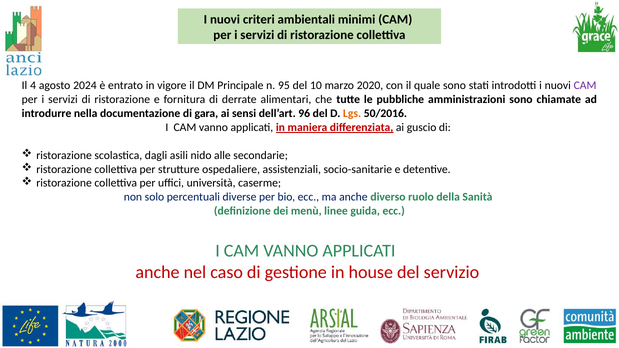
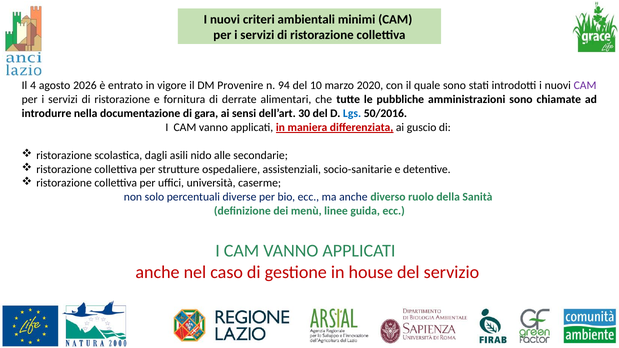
2024: 2024 -> 2026 (85, 86)
Principale: Principale -> Provenire (240, 86)
95: 95 -> 94 (284, 86)
96: 96 -> 30 (304, 114)
Lgs colour: orange -> blue (352, 114)
